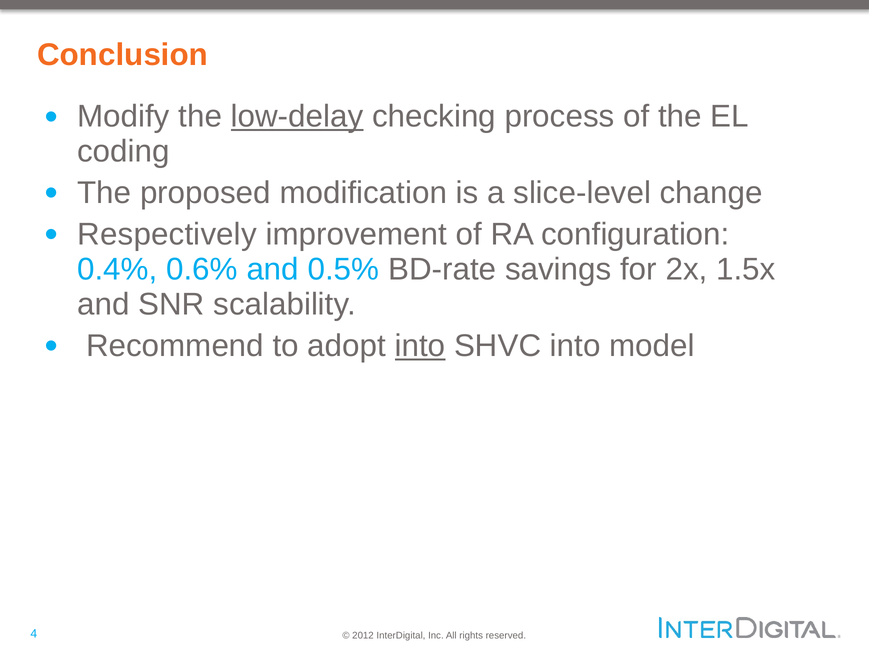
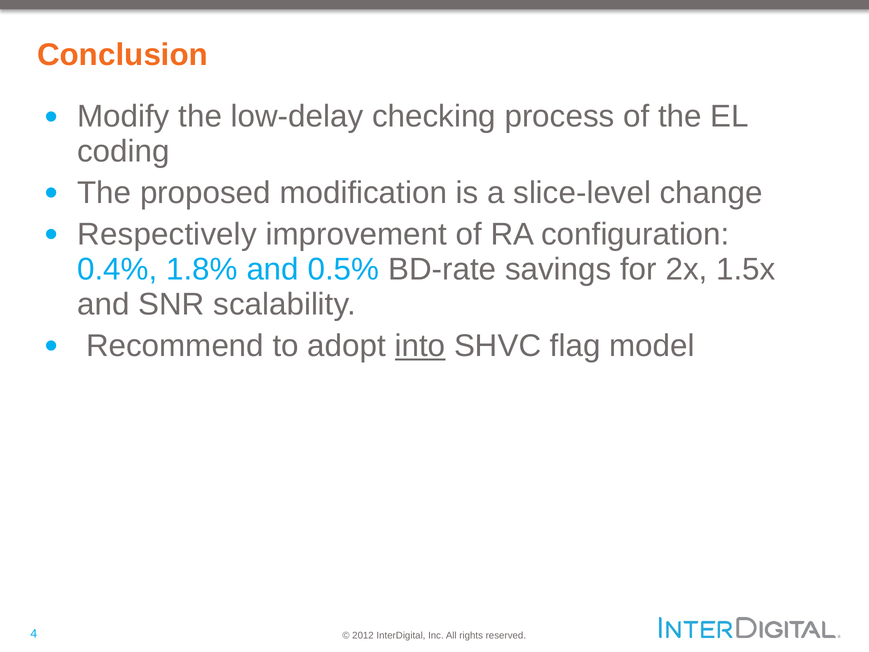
low-delay underline: present -> none (297, 117)
0.6%: 0.6% -> 1.8% (202, 269)
SHVC into: into -> flag (575, 346)
